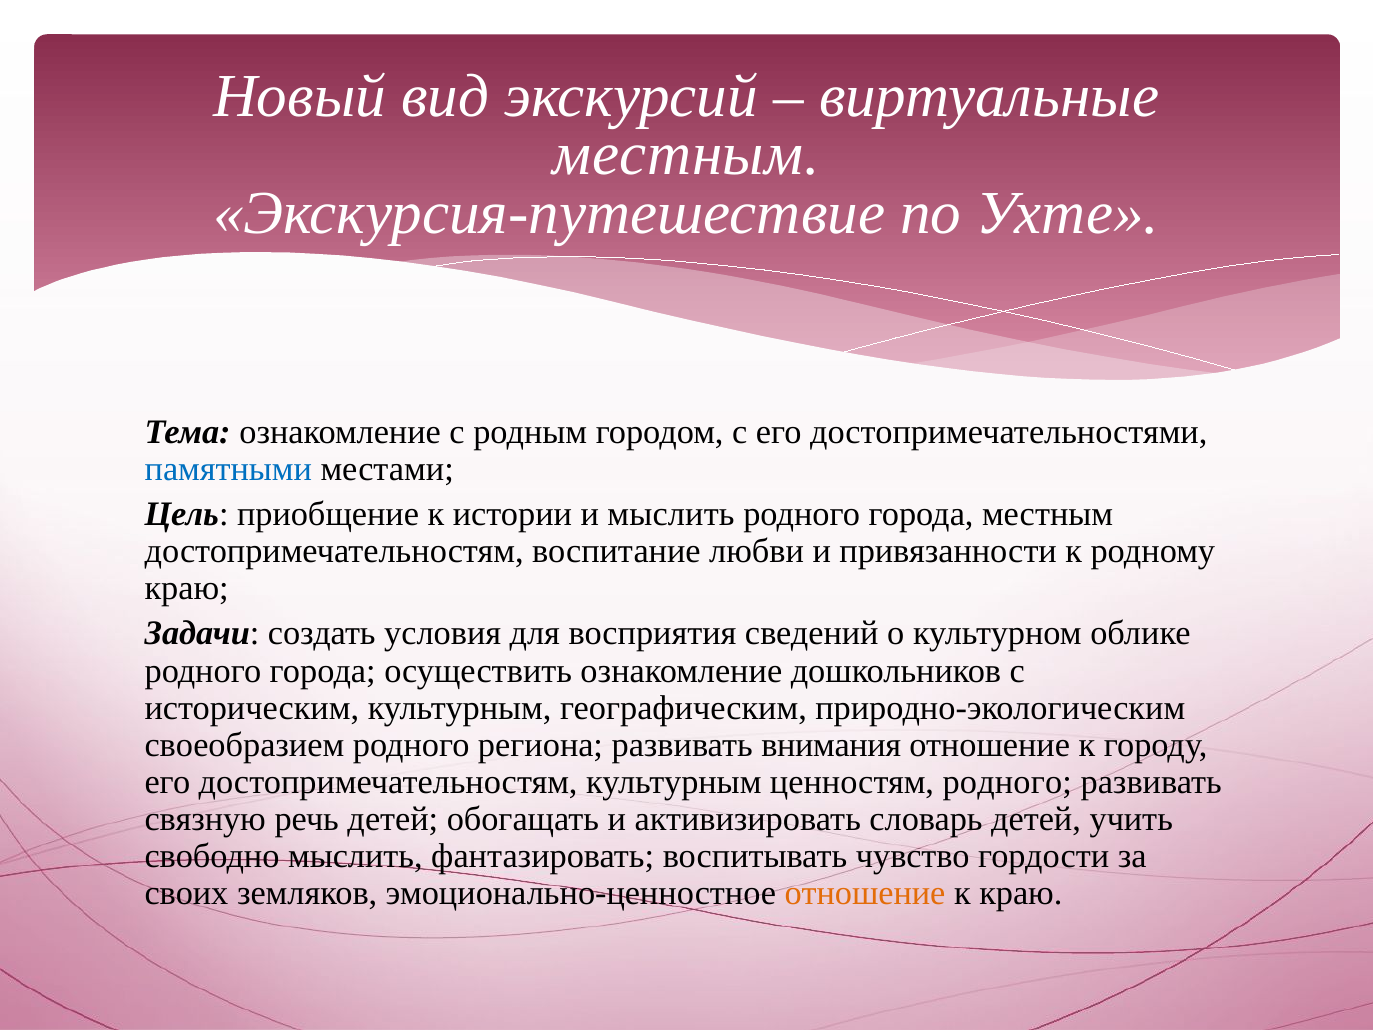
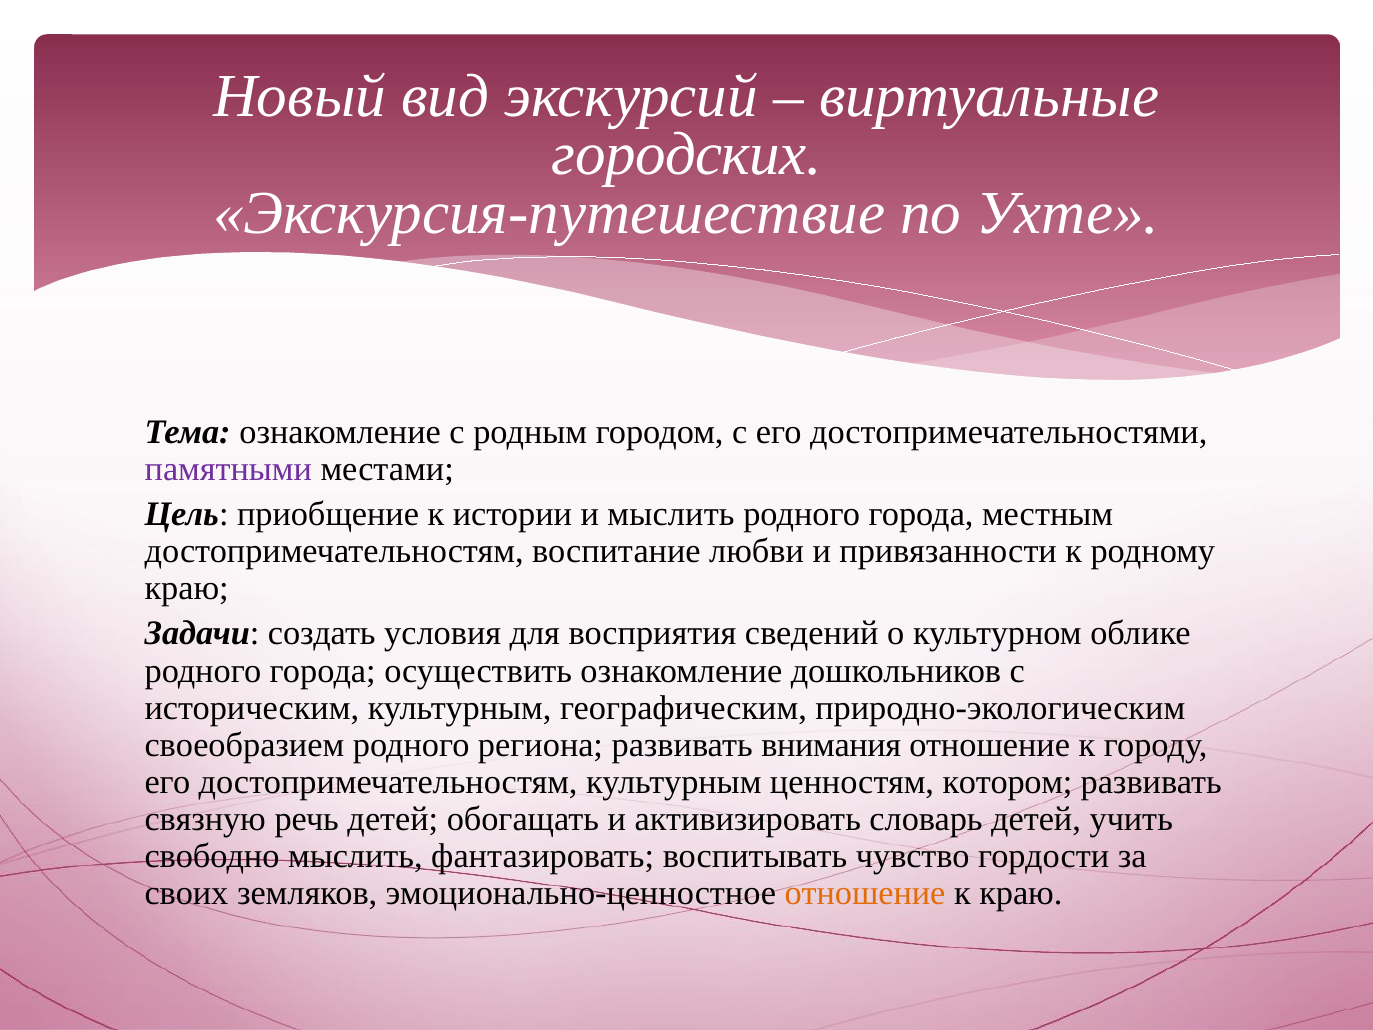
местным: местным -> городских (687, 155)
памятными colour: blue -> purple (228, 469)
ценностям родного: родного -> котором (1007, 782)
